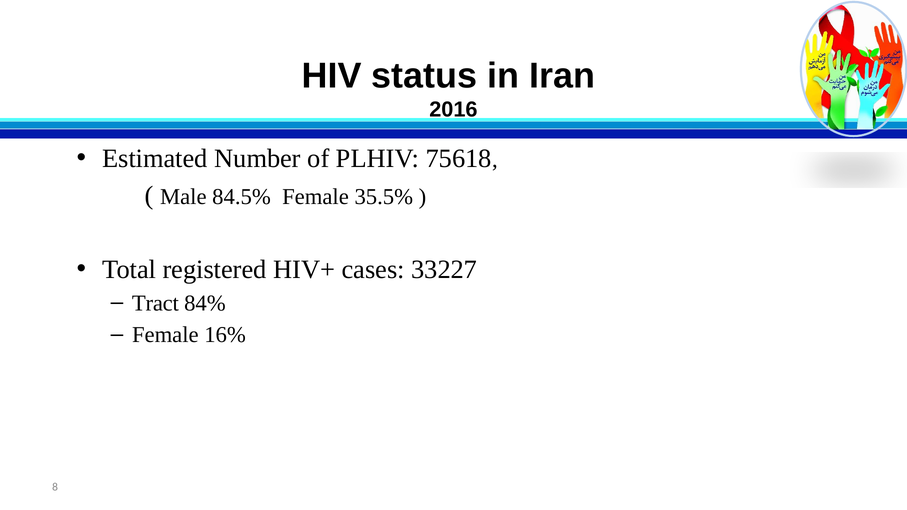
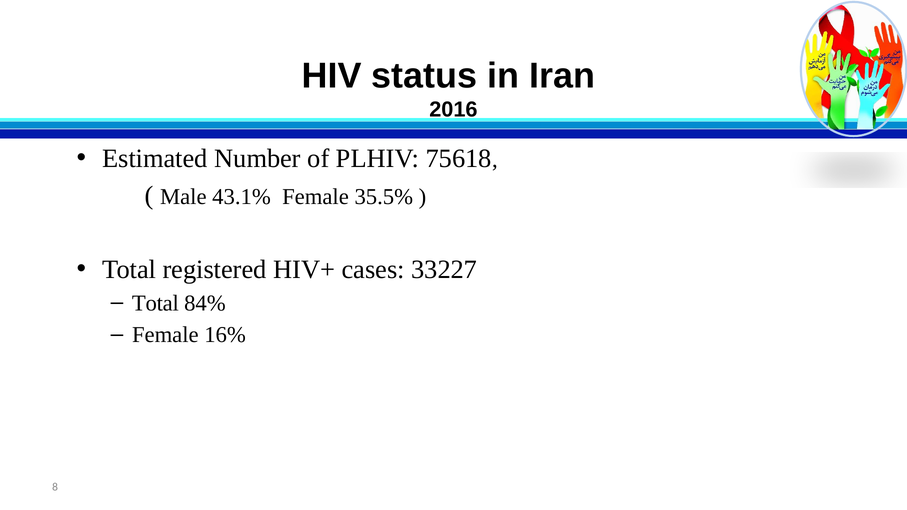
84.5%: 84.5% -> 43.1% (241, 197)
Tract: Tract -> Total (155, 303)
